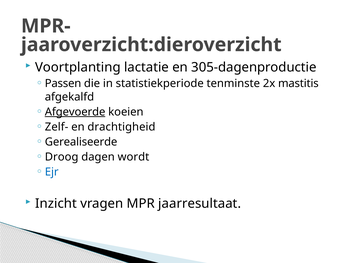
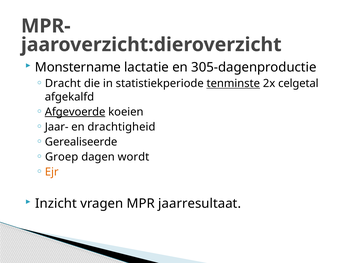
Voortplanting: Voortplanting -> Monstername (78, 67)
Passen: Passen -> Dracht (63, 83)
tenminste underline: none -> present (233, 83)
mastitis: mastitis -> celgetal (298, 83)
Zelf-: Zelf- -> Jaar- (57, 127)
Droog: Droog -> Groep (62, 157)
Ejr colour: blue -> orange (52, 172)
